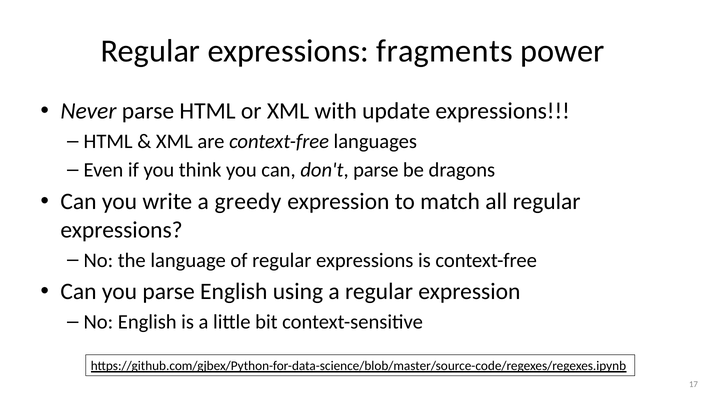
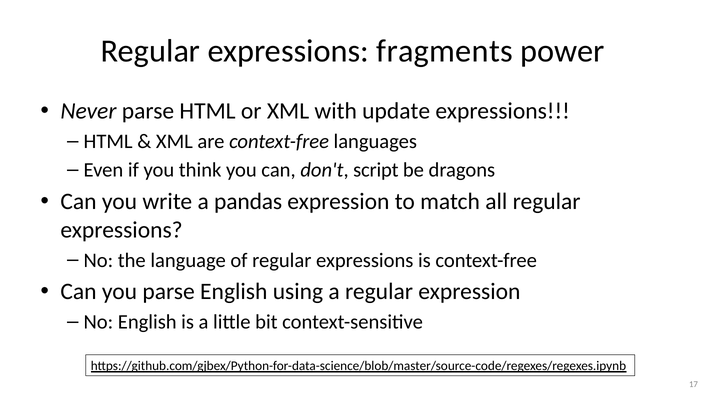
don't parse: parse -> script (376, 170)
greedy: greedy -> pandas (248, 202)
